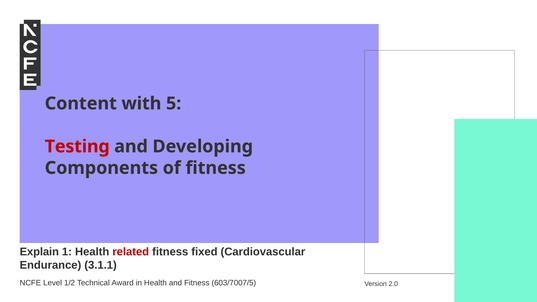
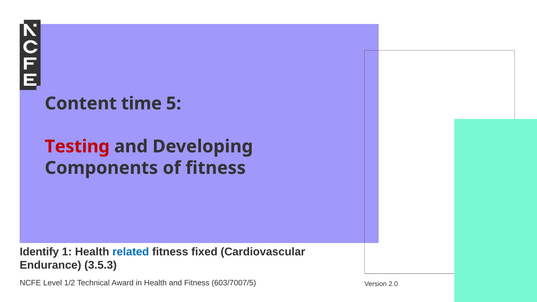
with: with -> time (141, 104)
Explain: Explain -> Identify (39, 252)
related colour: red -> blue (131, 252)
3.1.1: 3.1.1 -> 3.5.3 (101, 265)
